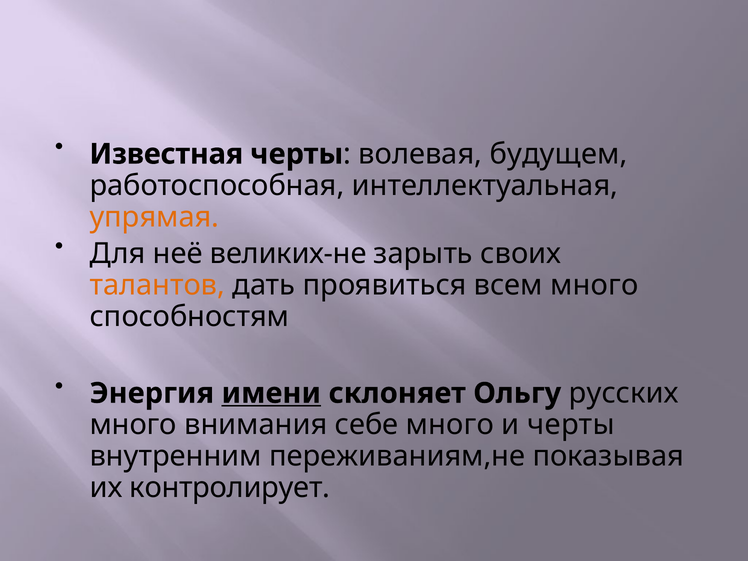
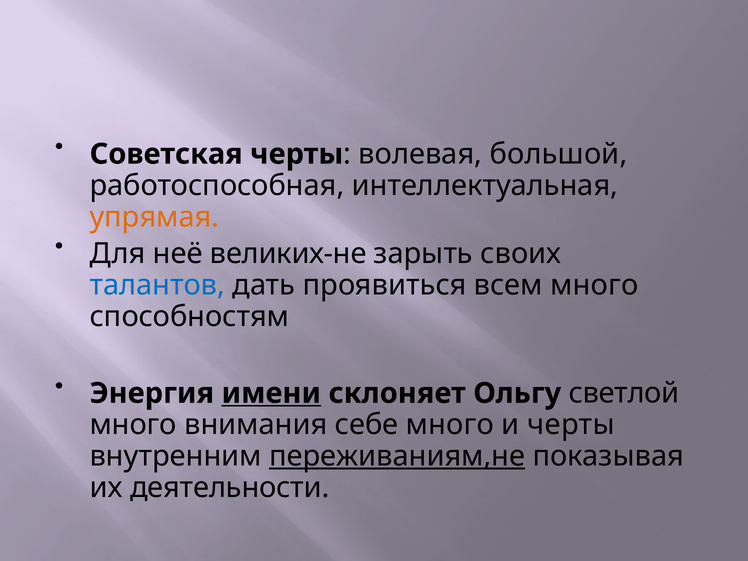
Известная: Известная -> Советская (166, 154)
будущем: будущем -> большой (559, 154)
талантов colour: orange -> blue (157, 285)
русских: русских -> светлой (624, 393)
переживаниям,не underline: none -> present (397, 456)
контролирует: контролирует -> деятельности (230, 488)
